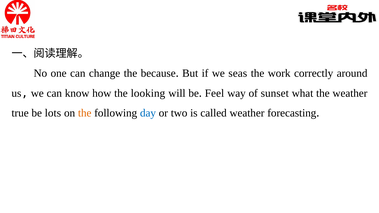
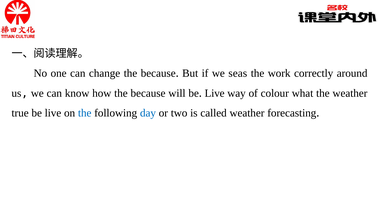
how the looking: looking -> because (148, 93)
Feel: Feel -> Live (215, 93)
sunset: sunset -> colour (275, 93)
be lots: lots -> live (53, 113)
the colour: orange -> blue (85, 113)
